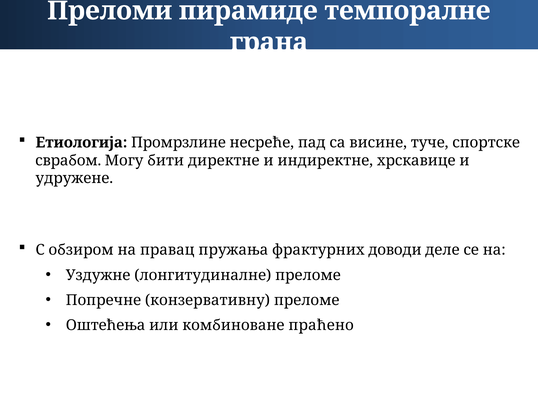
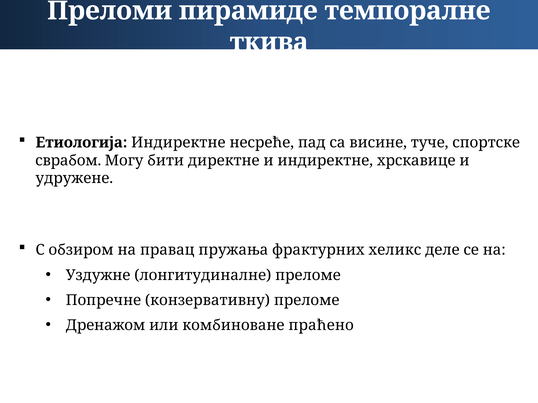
грана: грана -> ткива (269, 42)
Етиологија Промрзлине: Промрзлине -> Индиректне (178, 143)
доводи: доводи -> хеликс (395, 250)
Оштећења: Оштећења -> Дренажом (106, 326)
